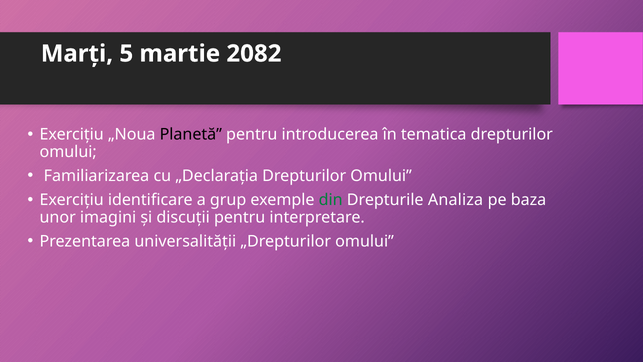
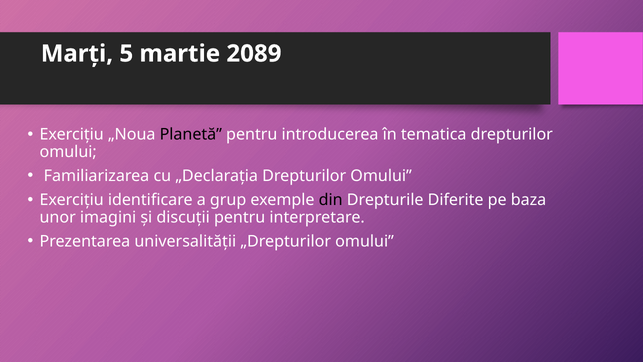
2082: 2082 -> 2089 (254, 54)
din colour: green -> black (331, 200)
Analiza: Analiza -> Diferite (456, 200)
